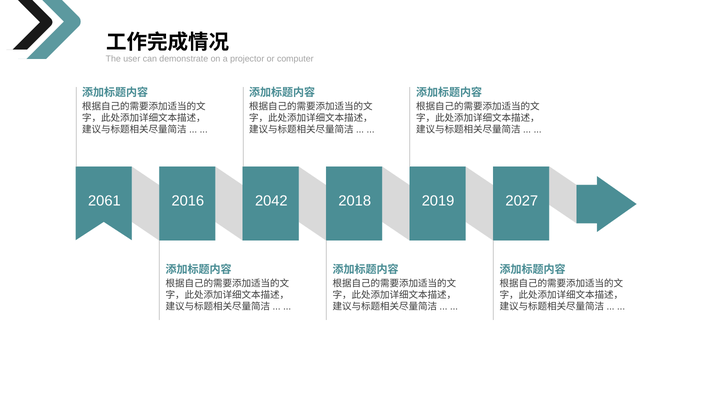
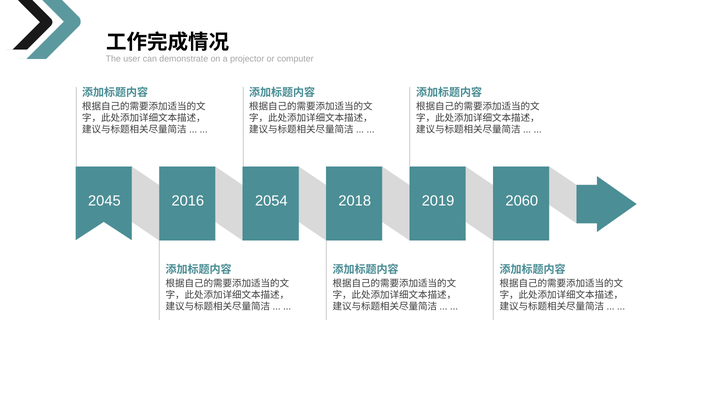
2061: 2061 -> 2045 (104, 201)
2042: 2042 -> 2054 (271, 201)
2027: 2027 -> 2060 (522, 201)
